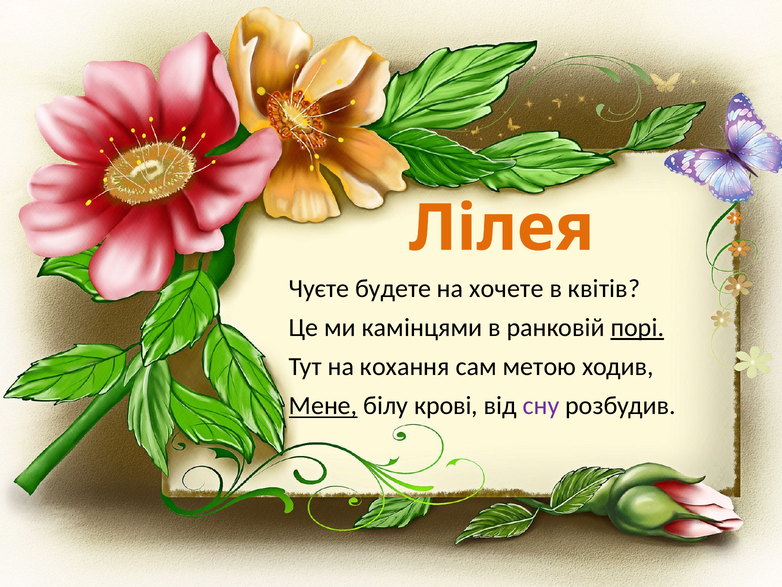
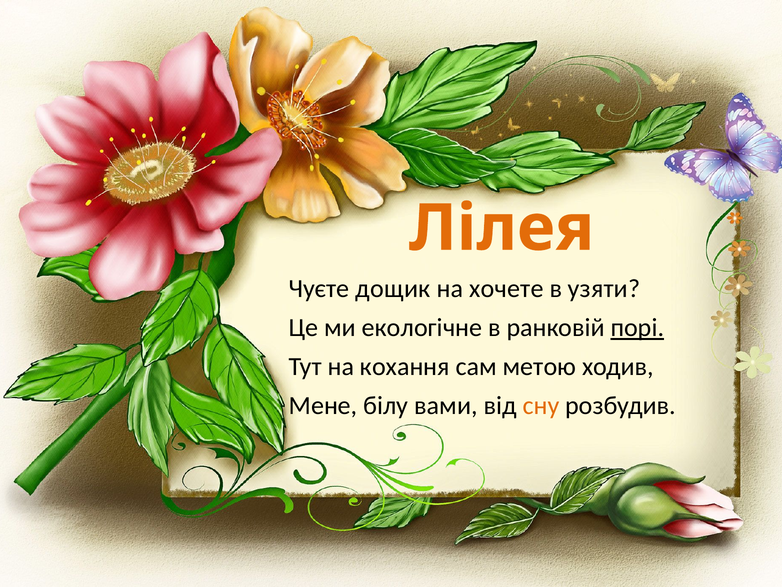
будете: будете -> дощик (393, 288)
квітів: квітів -> узяти (604, 288)
камінцями: камінцями -> екологічне (422, 328)
Мене underline: present -> none (323, 406)
крові: крові -> вами (446, 406)
сну colour: purple -> orange (541, 406)
